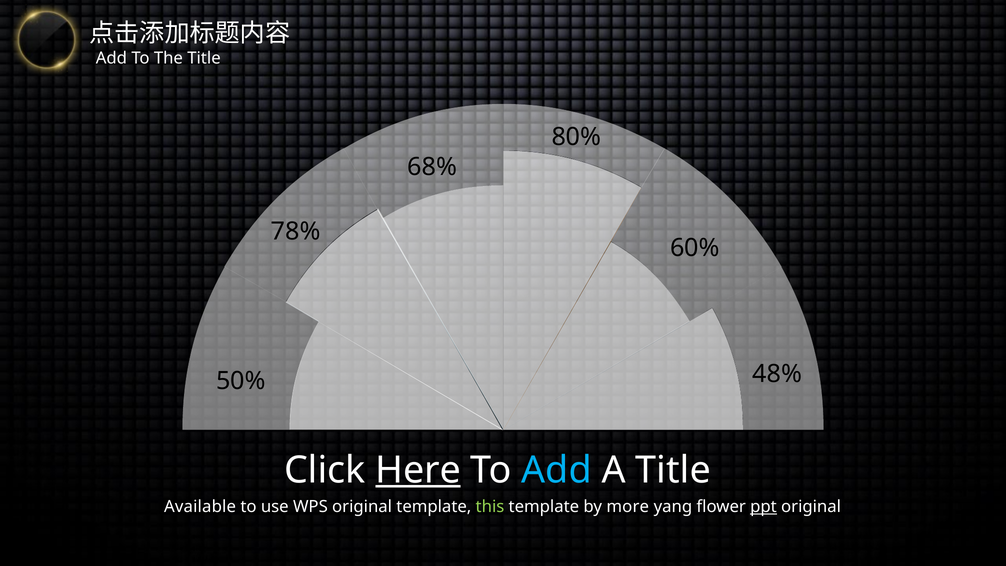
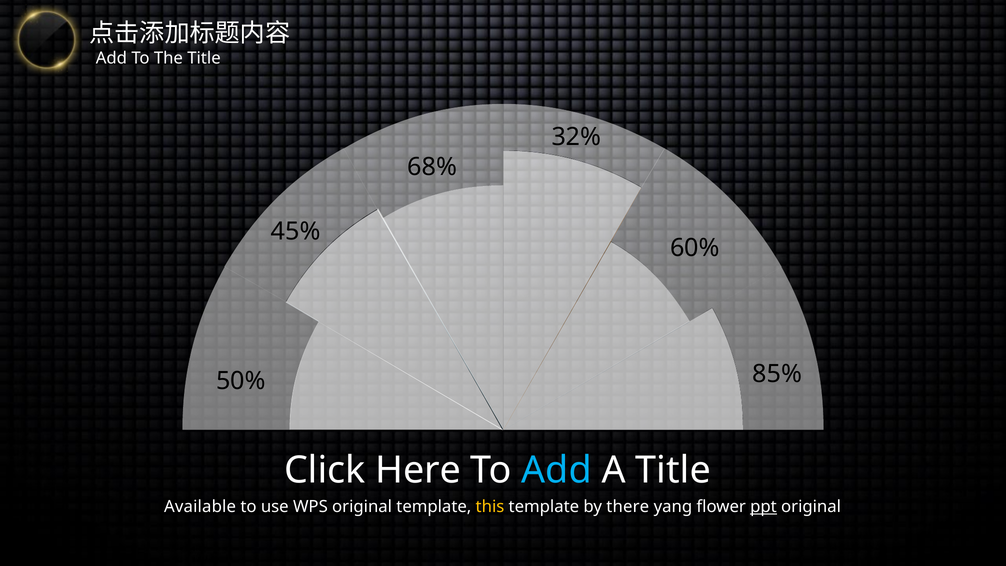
80%: 80% -> 32% (576, 137)
78%: 78% -> 45% (296, 232)
48%: 48% -> 85% (777, 374)
Here underline: present -> none (418, 470)
this colour: light green -> yellow (490, 507)
more: more -> there (628, 507)
